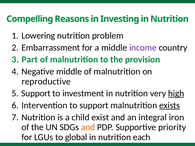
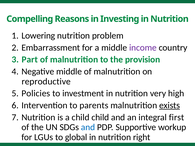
Support: Support -> Policies (36, 94)
high underline: present -> none (176, 94)
to support: support -> parents (94, 106)
child exist: exist -> child (100, 117)
iron: iron -> first (177, 117)
and colour: orange -> blue (88, 127)
priority: priority -> workup (172, 127)
each: each -> right (142, 137)
